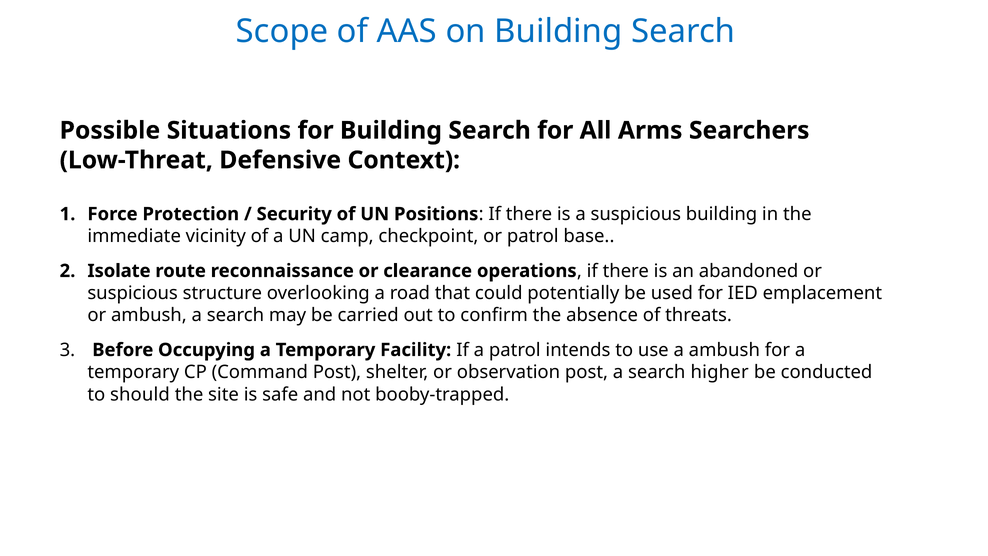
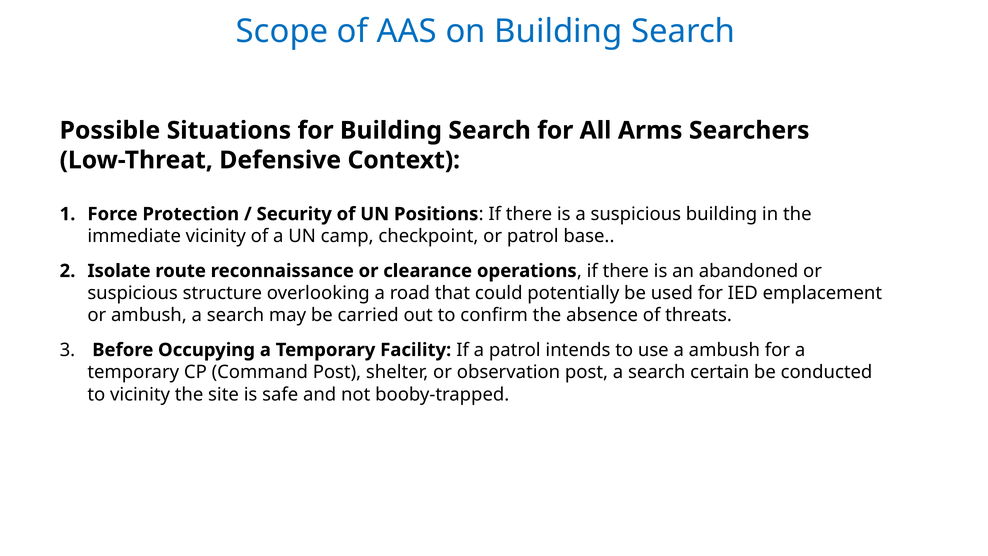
higher: higher -> certain (720, 372)
to should: should -> vicinity (140, 394)
